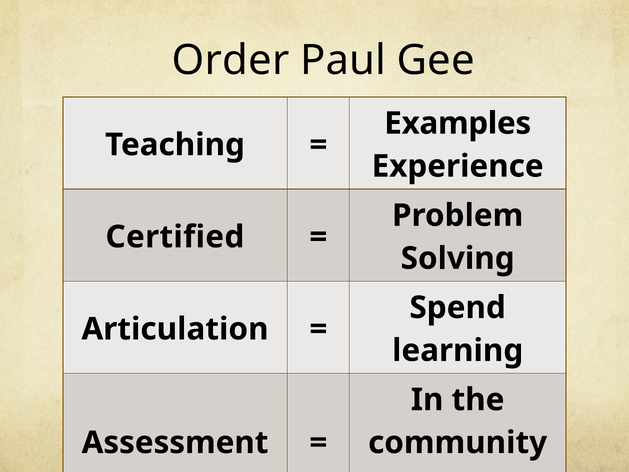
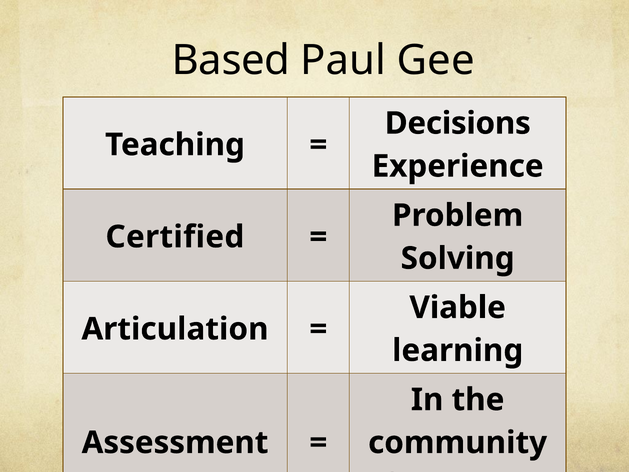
Order: Order -> Based (231, 60)
Examples: Examples -> Decisions (458, 123)
Spend: Spend -> Viable (458, 307)
